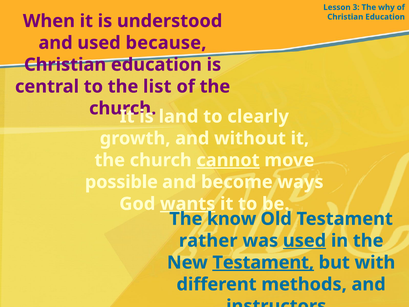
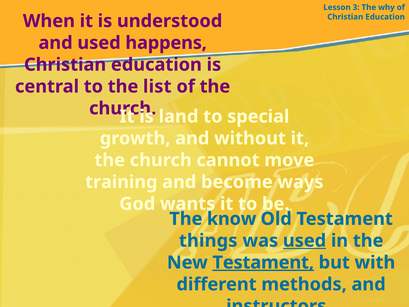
because: because -> happens (166, 43)
clearly: clearly -> special (258, 116)
cannot underline: present -> none (228, 160)
possible: possible -> training (121, 182)
wants underline: present -> none (188, 204)
rather: rather -> things (208, 241)
